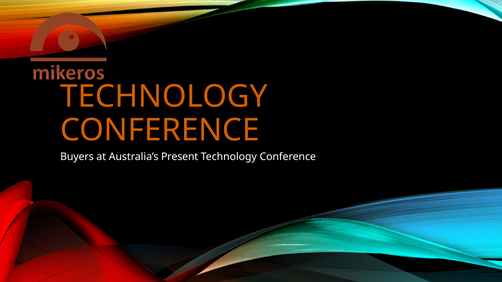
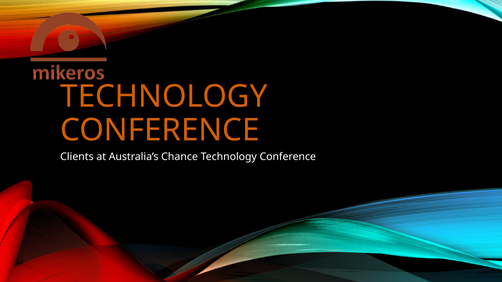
Buyers: Buyers -> Clients (77, 157)
Present: Present -> Chance (180, 157)
